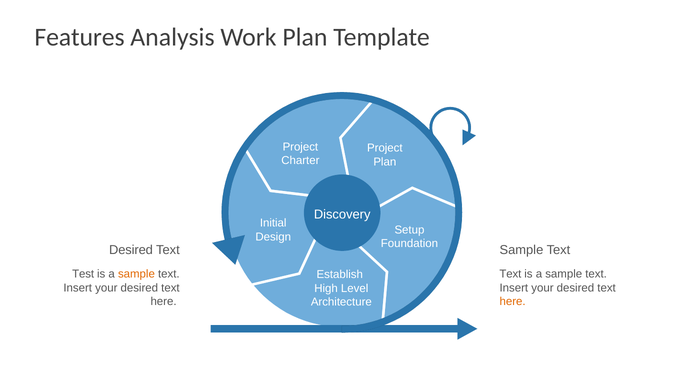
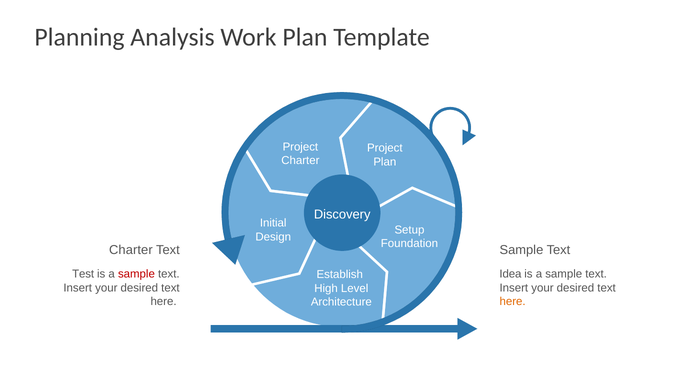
Features: Features -> Planning (79, 37)
Desired: Desired -> Charter (131, 250)
sample colour: orange -> red (136, 274)
Text: Text -> Idea (510, 274)
